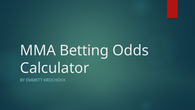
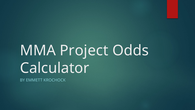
Betting: Betting -> Project (84, 50)
